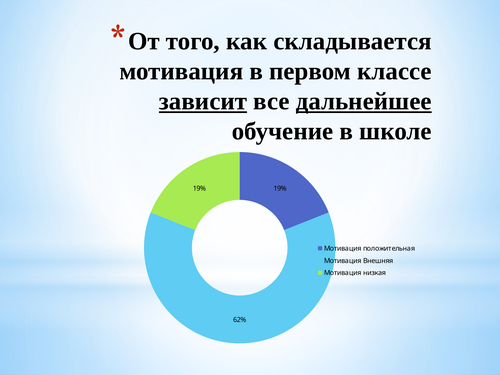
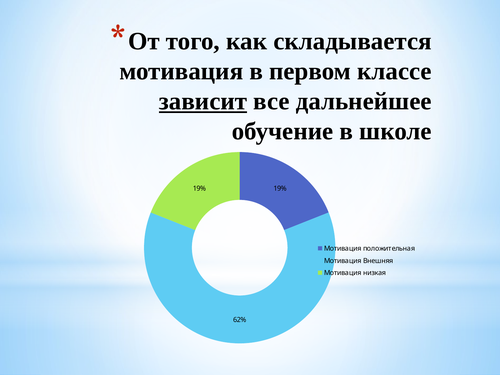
дальнейшее underline: present -> none (364, 101)
